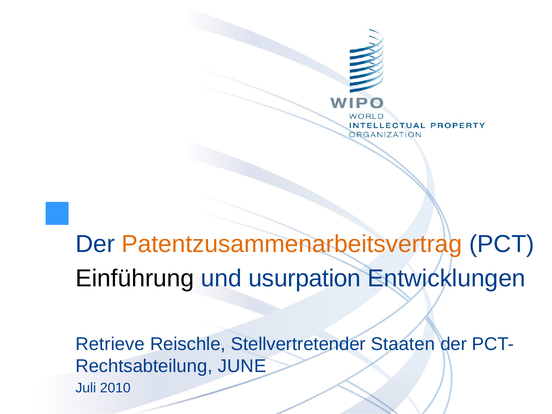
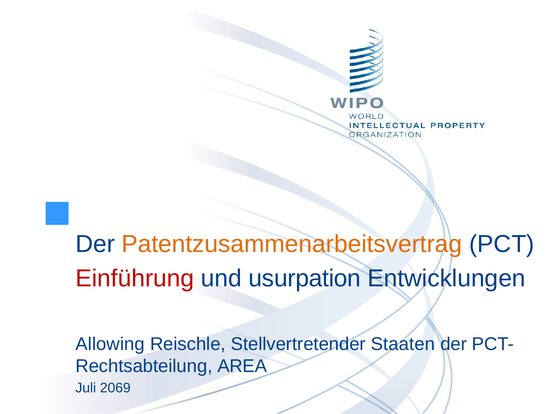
Einführung colour: black -> red (135, 278)
Retrieve: Retrieve -> Allowing (110, 344)
JUNE: JUNE -> AREA (242, 366)
2010: 2010 -> 2069 (115, 388)
